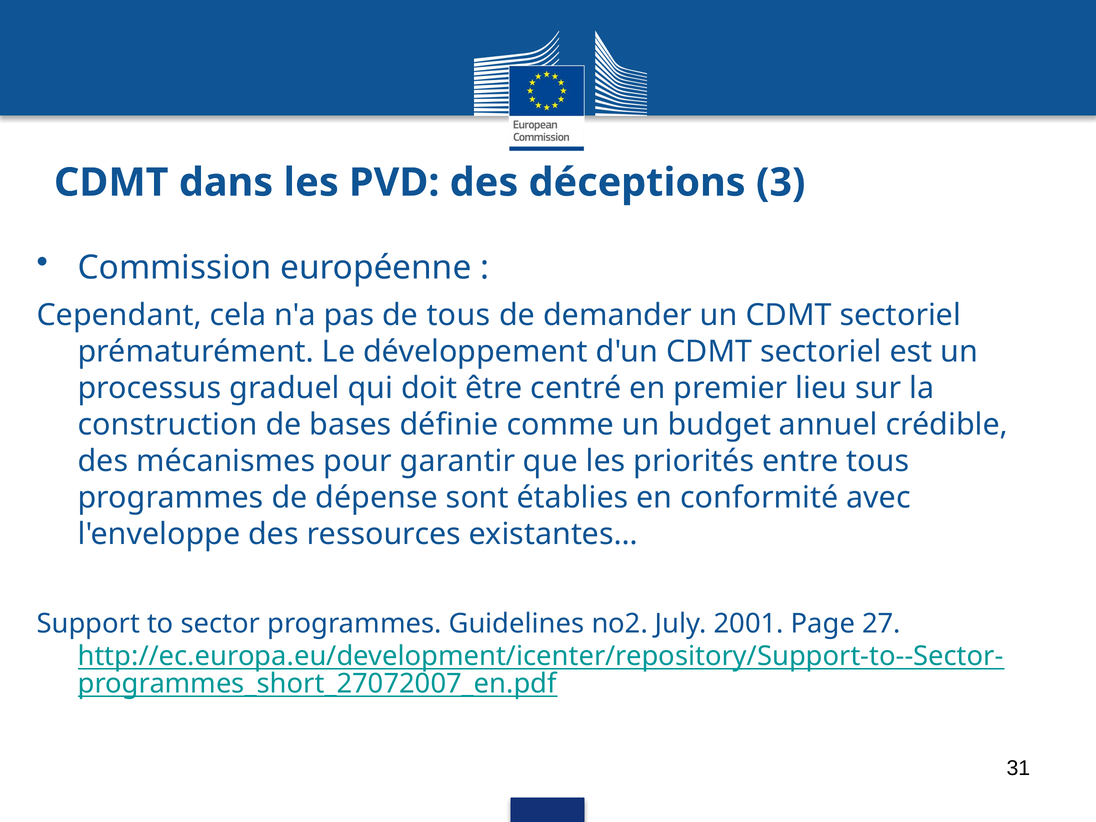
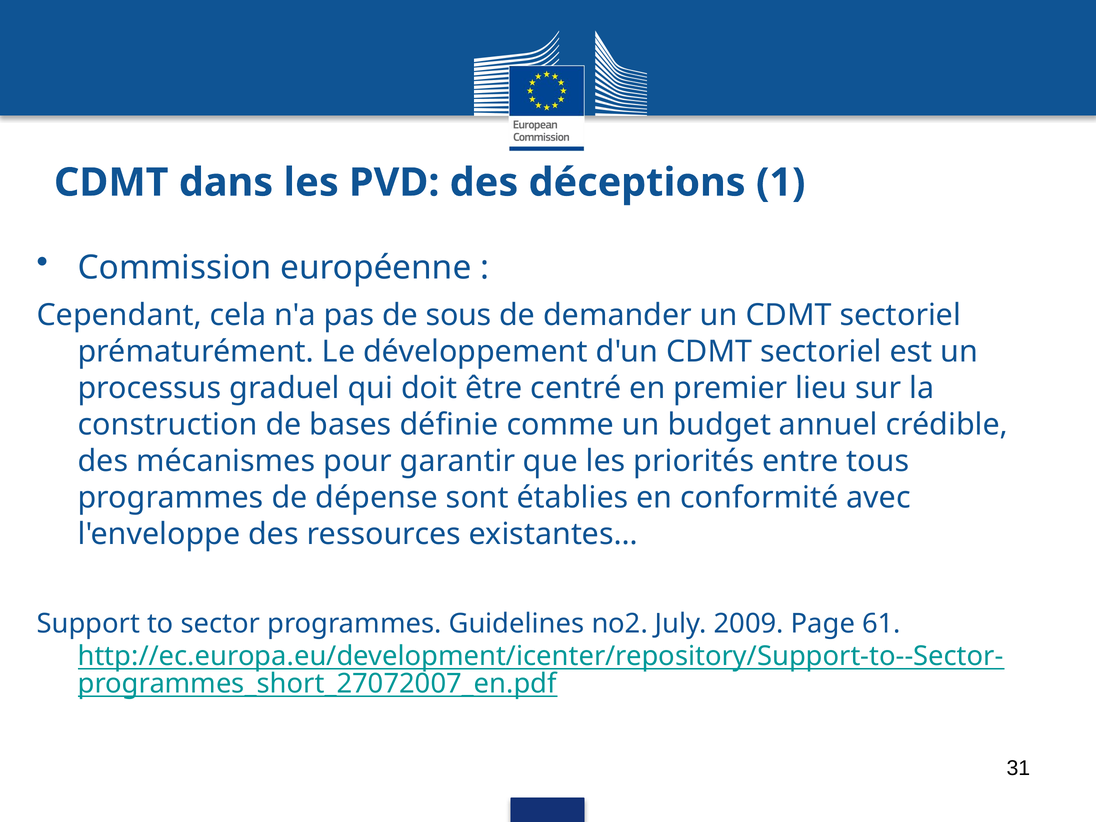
3: 3 -> 1 (781, 183)
de tous: tous -> sous (459, 315)
2001: 2001 -> 2009 (749, 624)
27: 27 -> 61 (881, 624)
